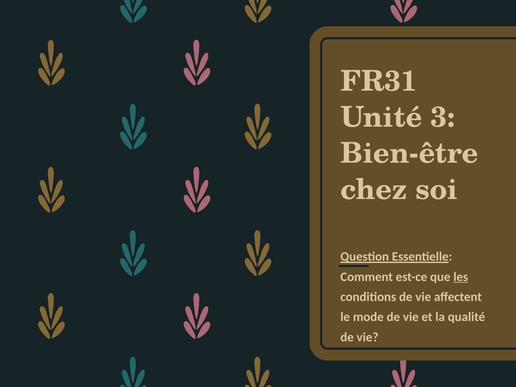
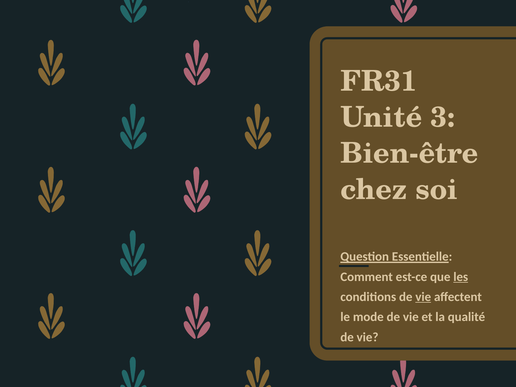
vie underline: none -> present (423, 297)
